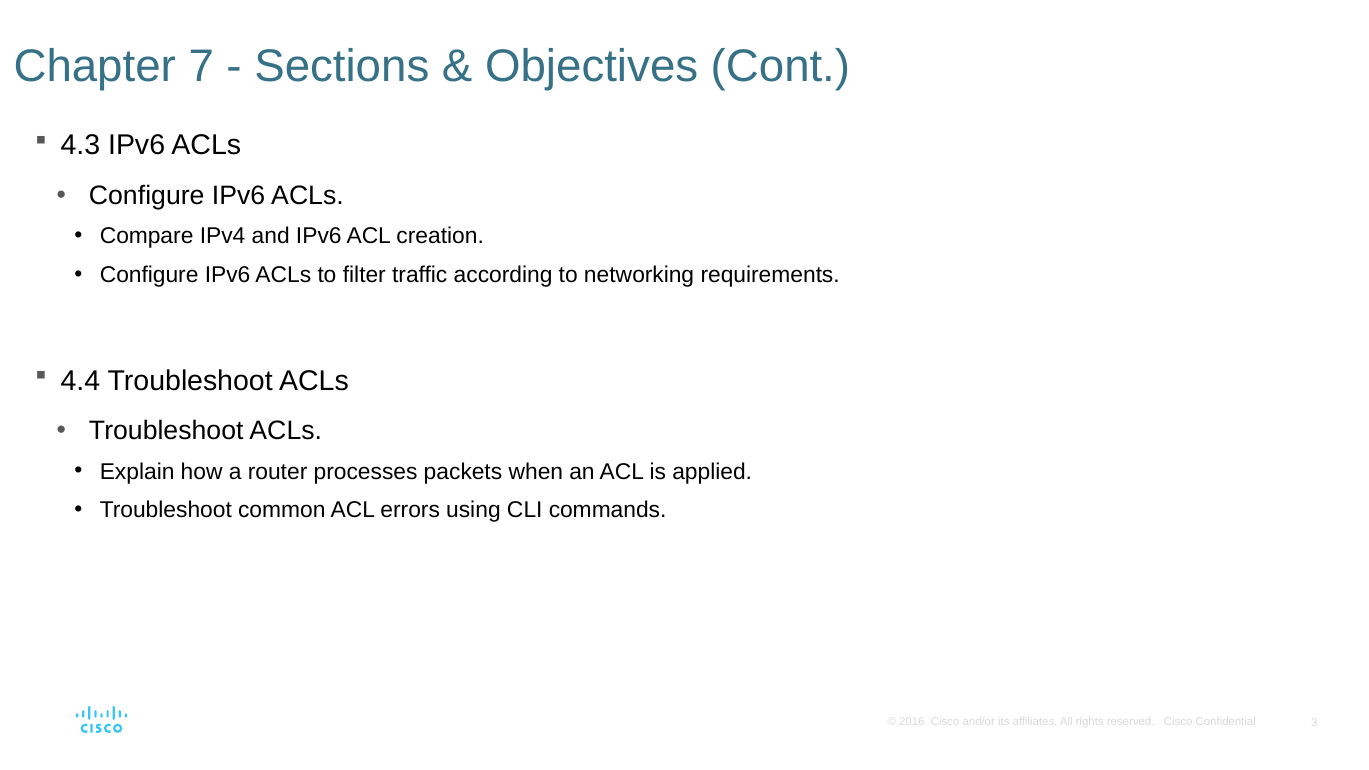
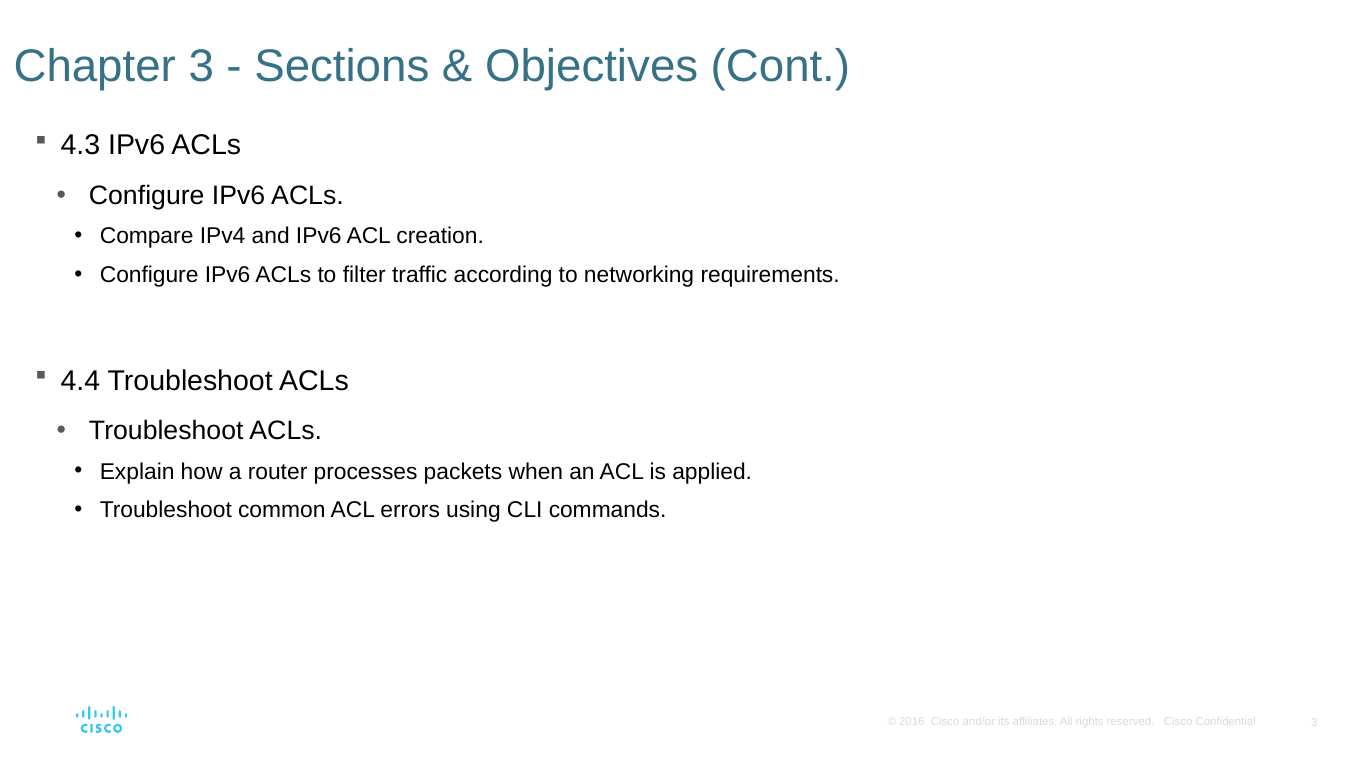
Chapter 7: 7 -> 3 (201, 66)
